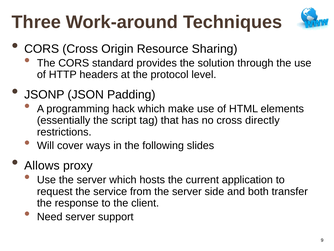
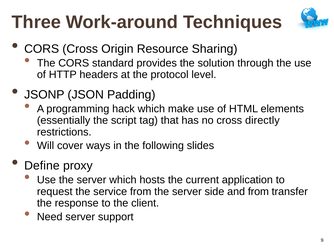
Allows: Allows -> Define (42, 165)
and both: both -> from (258, 191)
